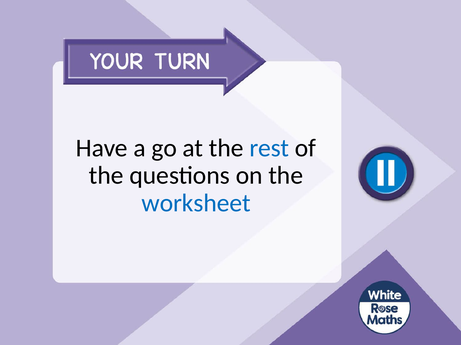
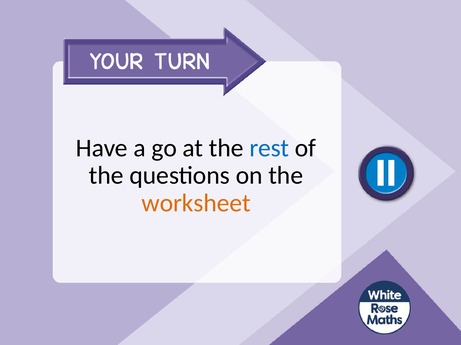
worksheet colour: blue -> orange (196, 204)
